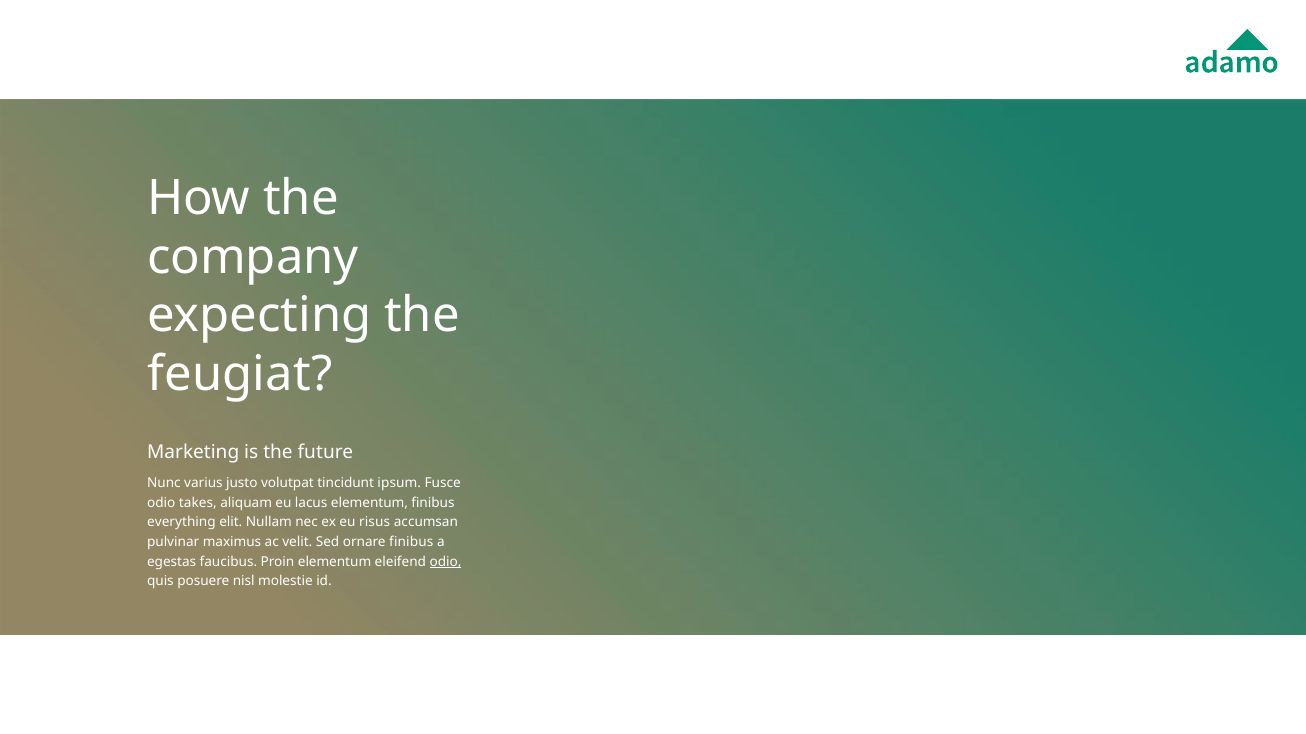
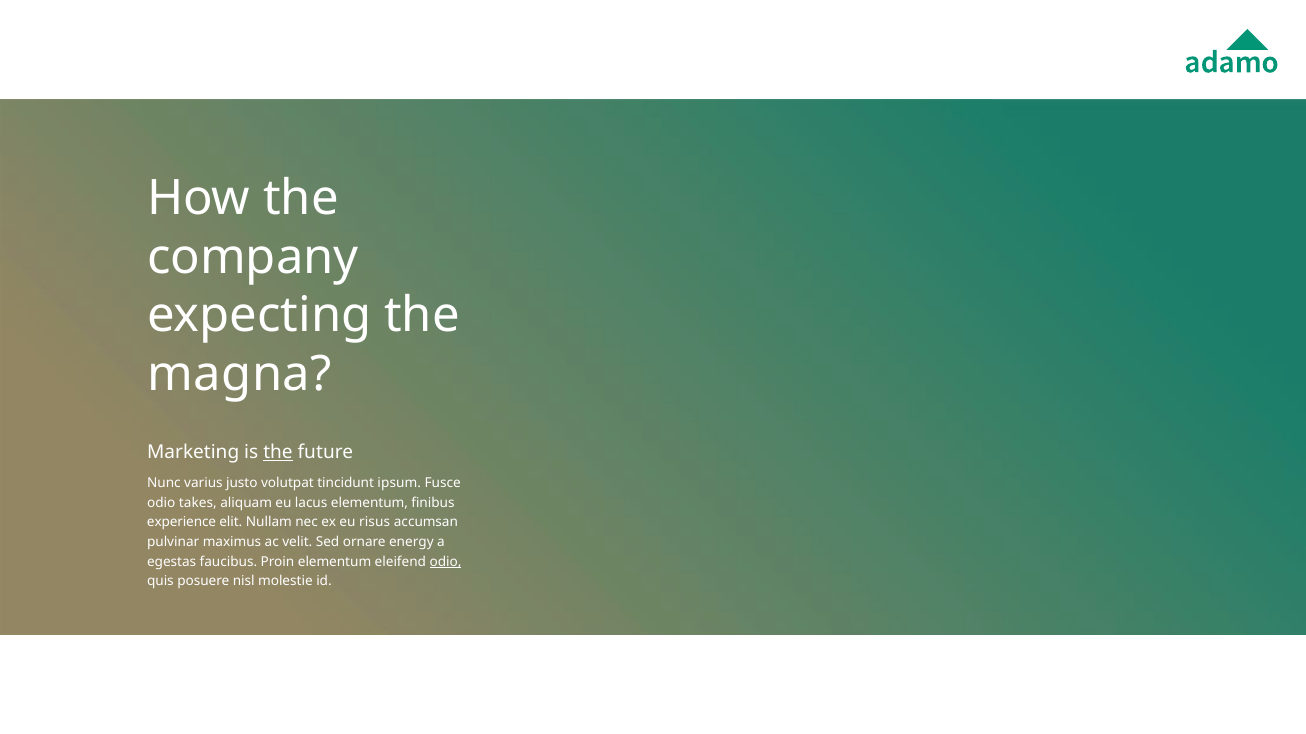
feugiat: feugiat -> magna (240, 375)
the underline: none -> present (278, 453)
everything: everything -> experience (182, 523)
ornare finibus: finibus -> energy (411, 542)
